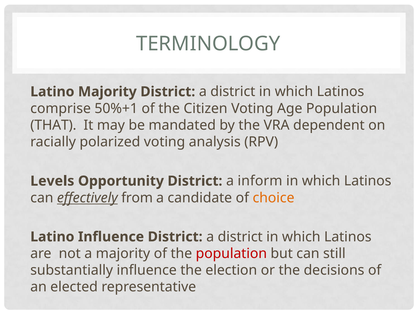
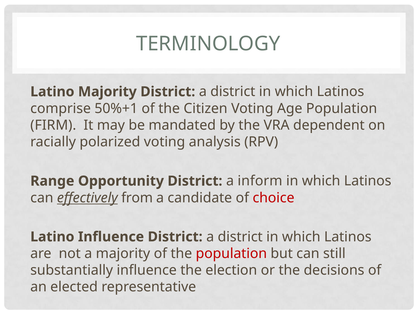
THAT: THAT -> FIRM (53, 125)
Levels: Levels -> Range (52, 181)
choice colour: orange -> red (274, 197)
